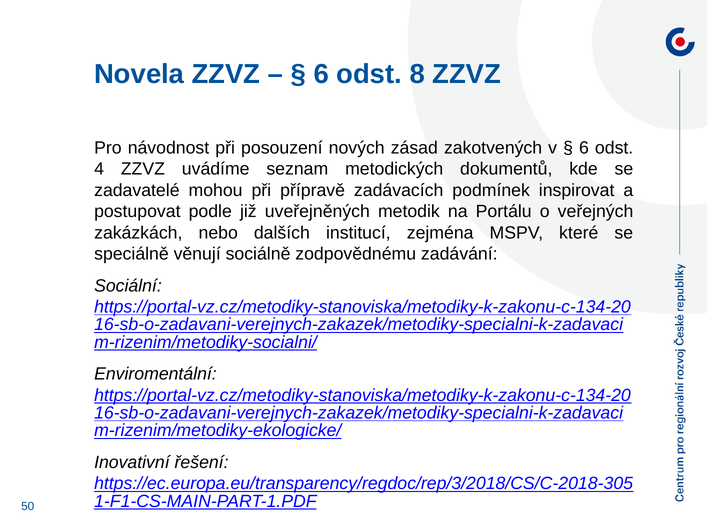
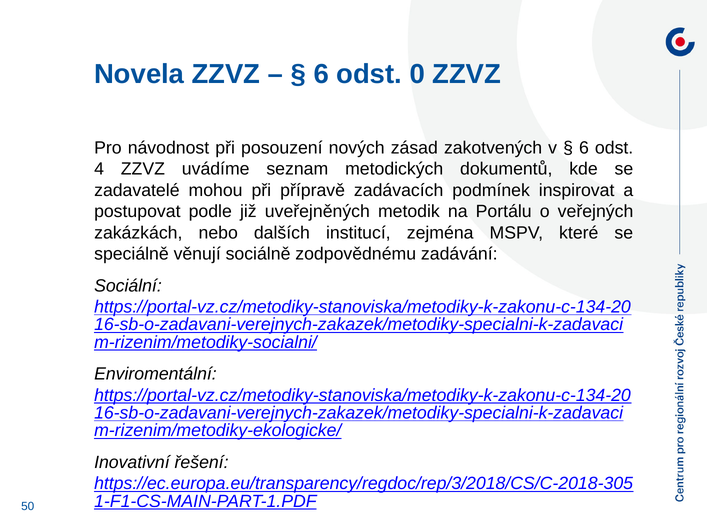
8: 8 -> 0 (417, 74)
